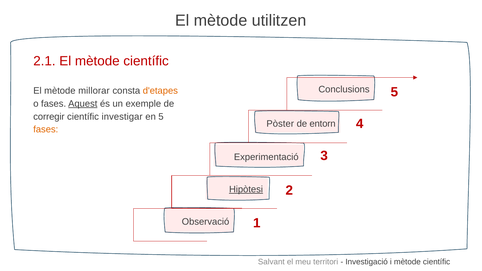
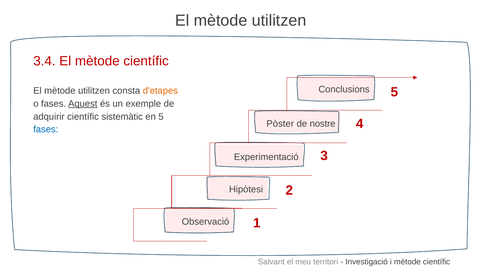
2.1: 2.1 -> 3.4 (44, 61)
millorar: millorar -> utilitzen (94, 91)
corregir: corregir -> adquirir (49, 117)
investigar: investigar -> sistemàtic (122, 117)
entorn: entorn -> nostre (323, 124)
fases colour: orange -> blue (46, 130)
Hipòtesi underline: present -> none (246, 189)
